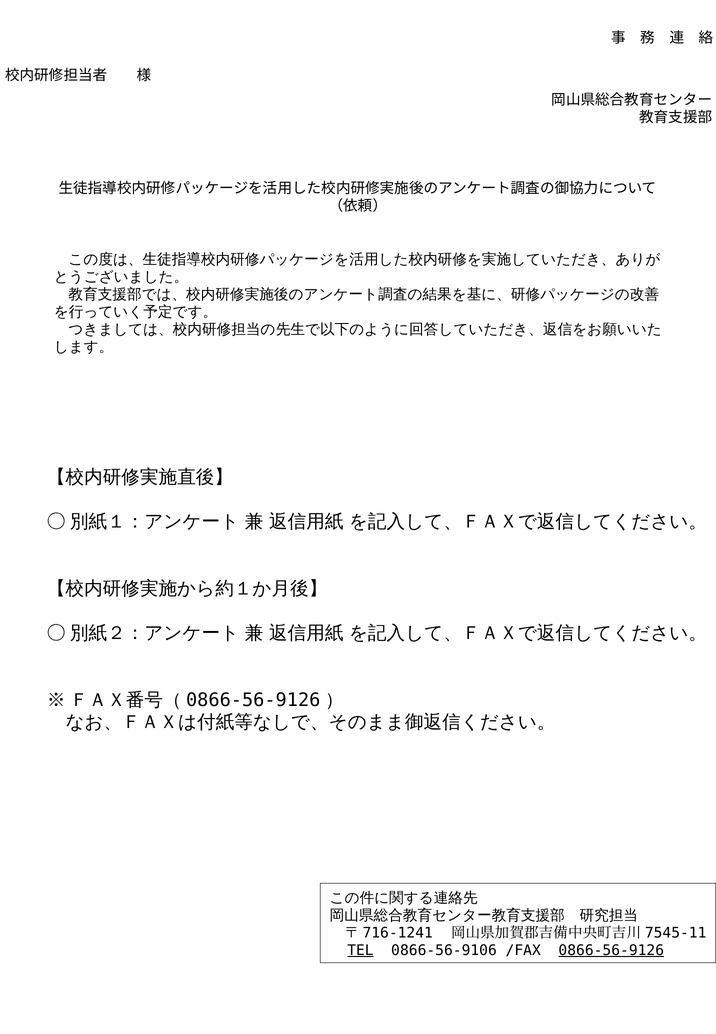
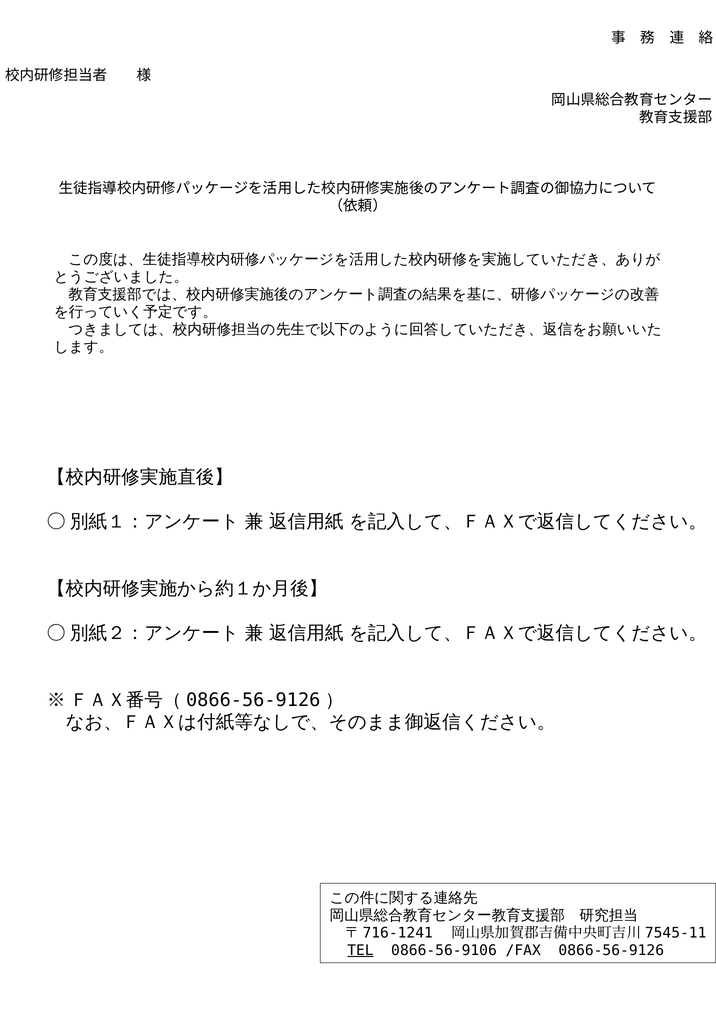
0866-56-9126 underline: present -> none (611, 951)
